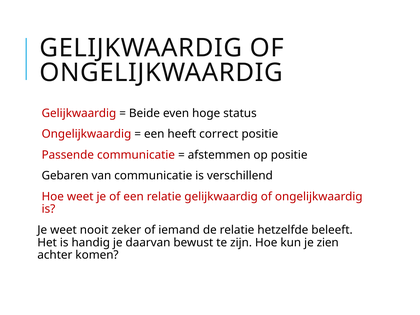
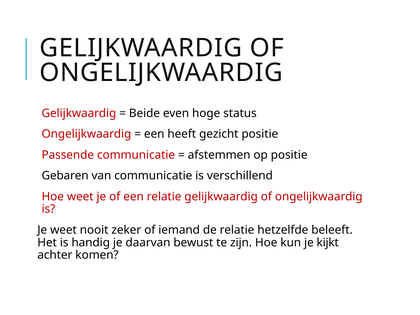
correct: correct -> gezicht (219, 134)
zien: zien -> kijkt (328, 243)
